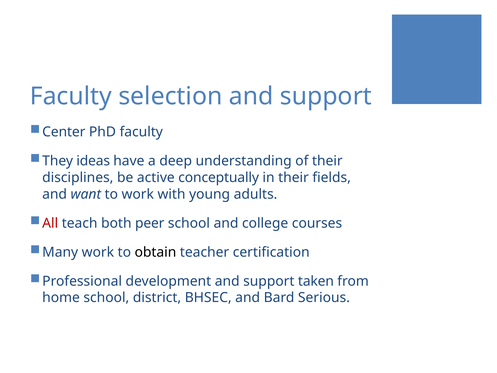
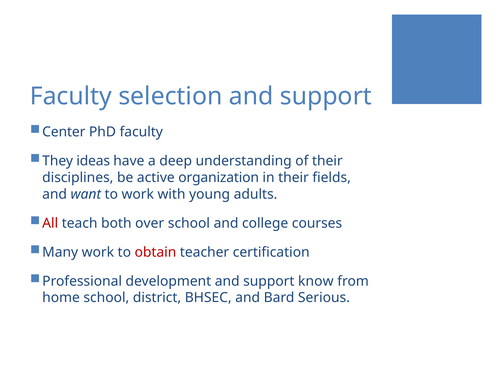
conceptually: conceptually -> organization (219, 177)
peer: peer -> over (150, 223)
obtain colour: black -> red (155, 252)
taken: taken -> know (316, 281)
